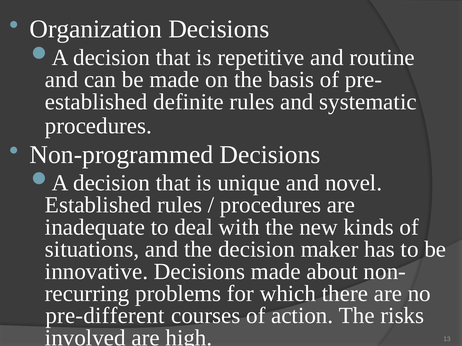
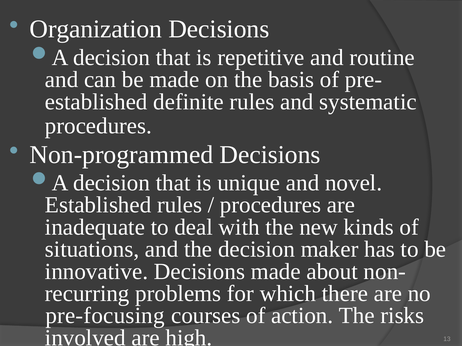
pre-different: pre-different -> pre-focusing (105, 316)
